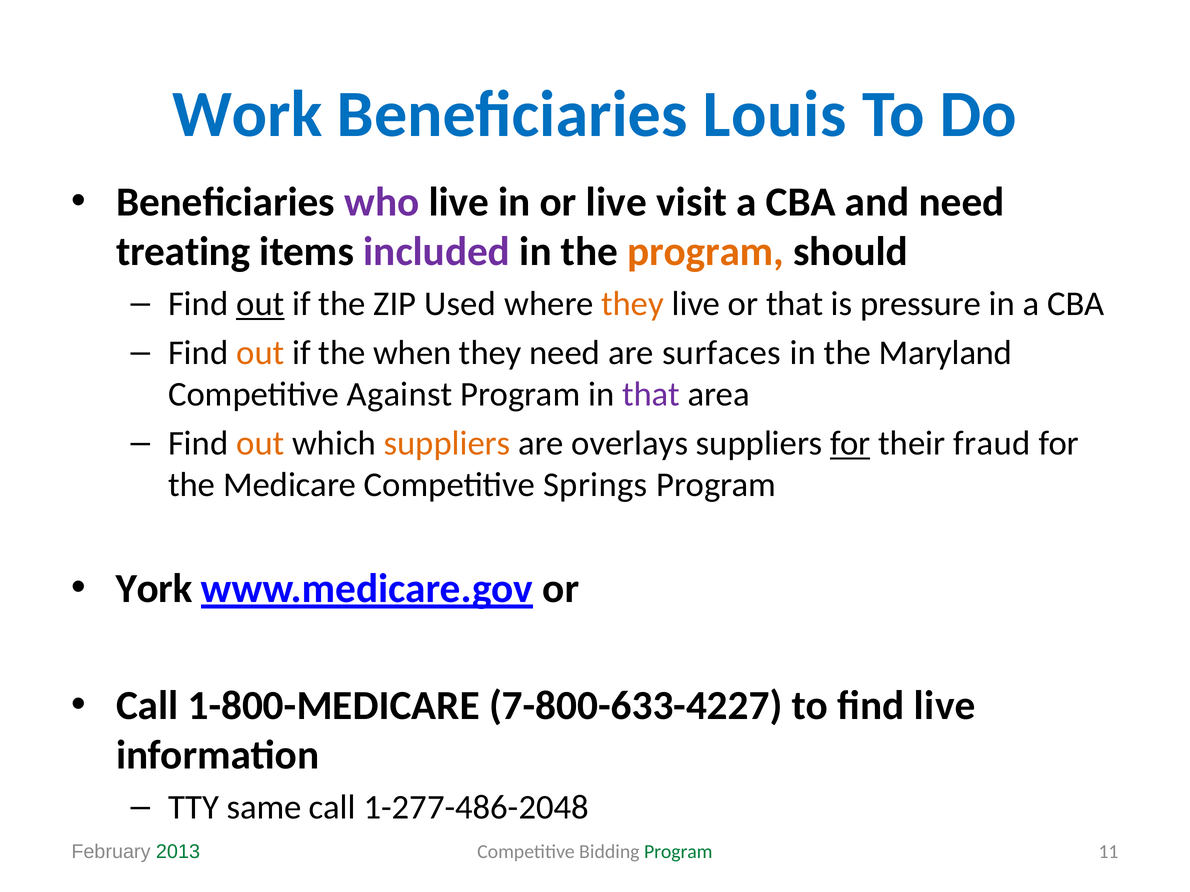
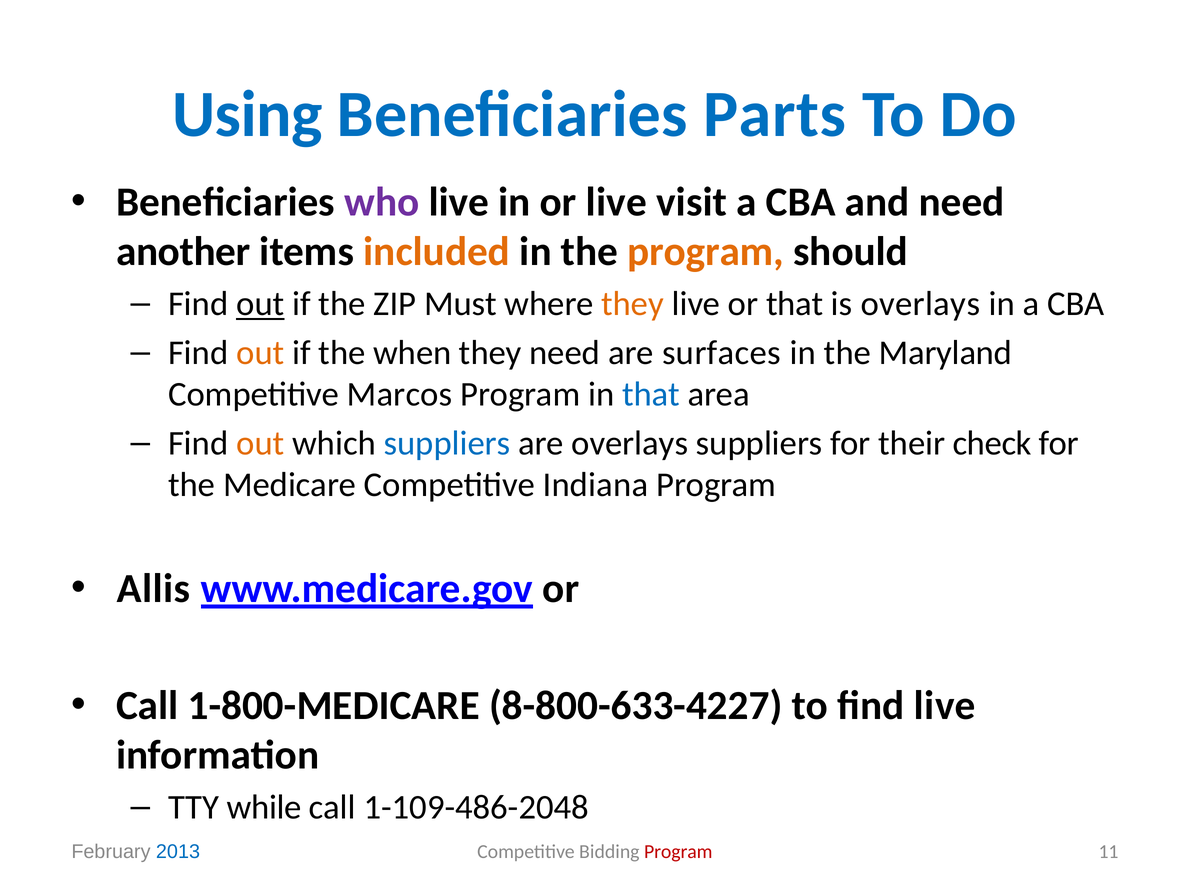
Work: Work -> Using (247, 115)
Louis: Louis -> Parts (775, 115)
treating: treating -> another (183, 252)
included colour: purple -> orange (437, 252)
Used: Used -> Must (460, 304)
is pressure: pressure -> overlays (920, 304)
Against: Against -> Marcos (400, 395)
that colour: purple -> blue (651, 395)
suppliers colour: orange -> blue (447, 444)
for underline: present -> none (850, 444)
fraud: fraud -> check (992, 444)
Springs: Springs -> Indiana (595, 485)
York: York -> Allis (154, 589)
7-800-633-4227: 7-800-633-4227 -> 8-800-633-4227 (636, 706)
same: same -> while (264, 808)
1-277-486-2048: 1-277-486-2048 -> 1-109-486-2048 (476, 808)
2013 colour: green -> blue (178, 852)
Program colour: green -> red (678, 852)
